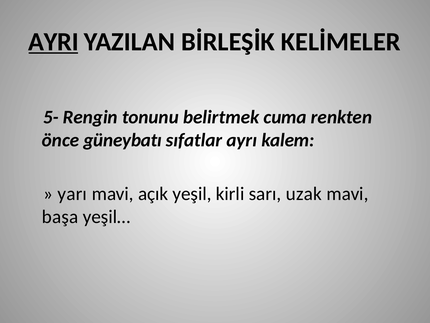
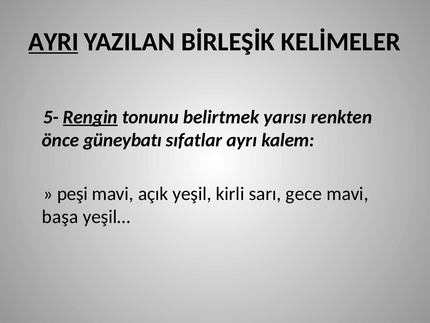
Rengin underline: none -> present (90, 117)
cuma: cuma -> yarısı (285, 117)
yarı: yarı -> peşi (72, 193)
uzak: uzak -> gece (304, 193)
